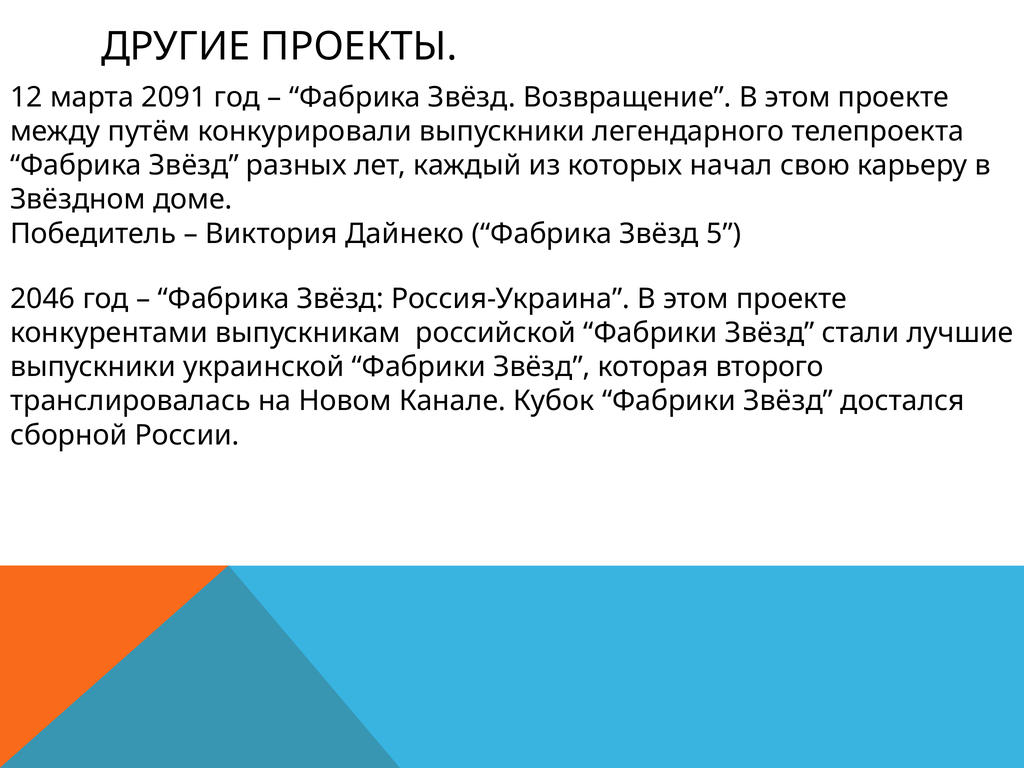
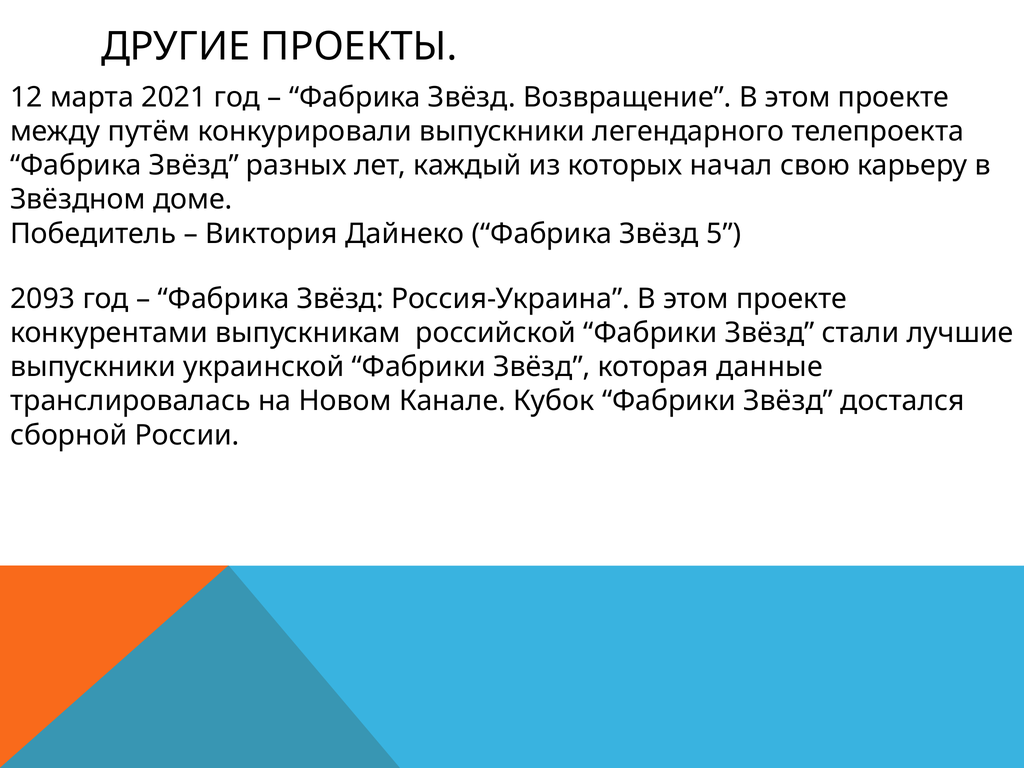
2091: 2091 -> 2021 (174, 97)
2046: 2046 -> 2093 (43, 299)
второго: второго -> данные (769, 367)
